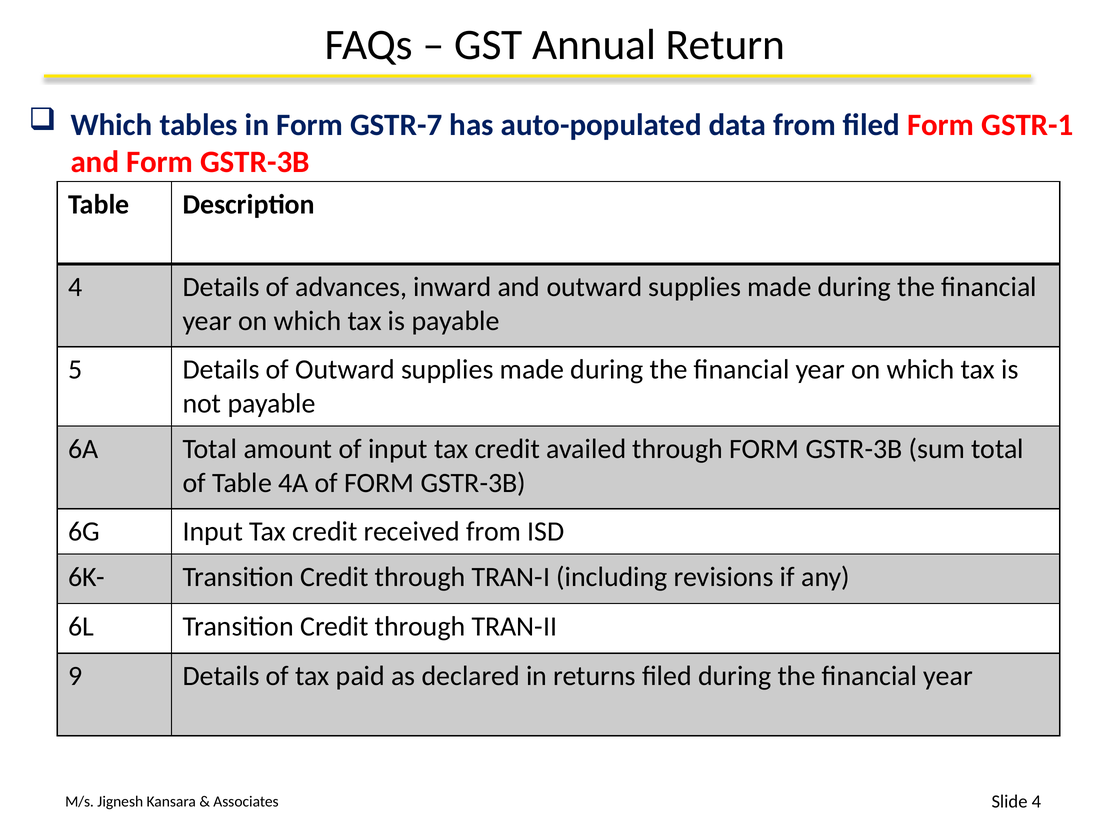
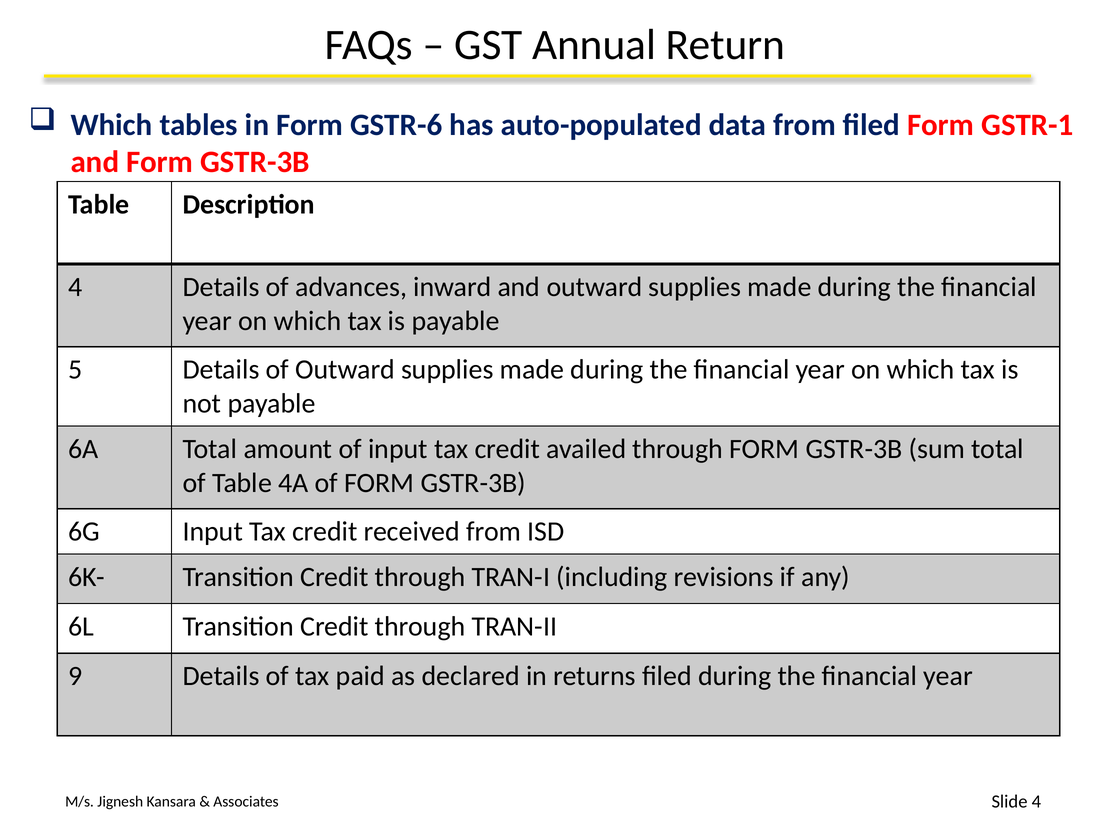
GSTR-7: GSTR-7 -> GSTR-6 (396, 125)
